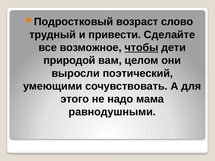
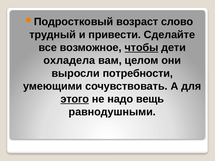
природой: природой -> охладела (69, 61)
поэтический: поэтический -> потребности (138, 73)
этого underline: none -> present (75, 99)
мама: мама -> вещь (150, 99)
